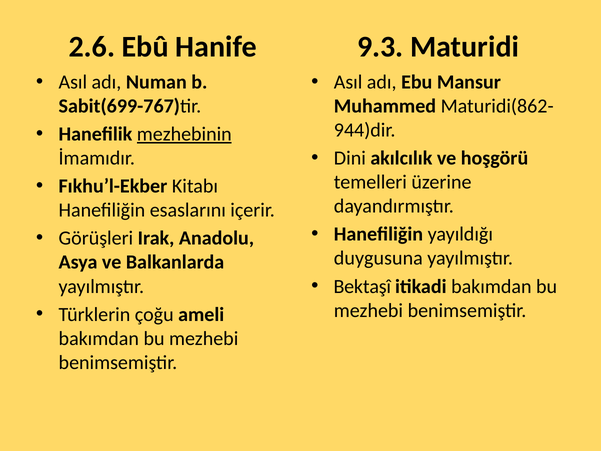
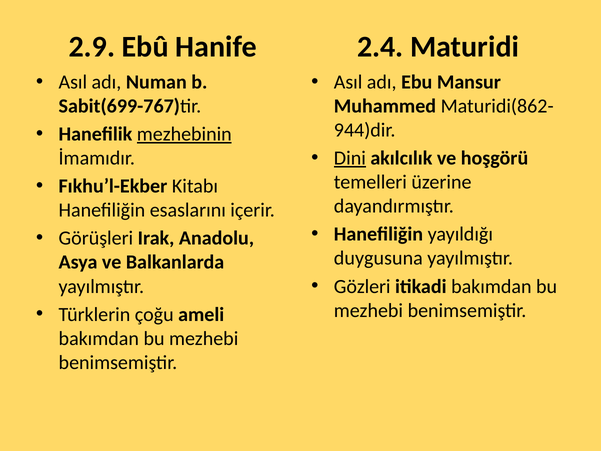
2.6: 2.6 -> 2.9 (92, 47)
9.3: 9.3 -> 2.4 (380, 47)
Dini underline: none -> present (350, 158)
Bektaşî: Bektaşî -> Gözleri (362, 286)
